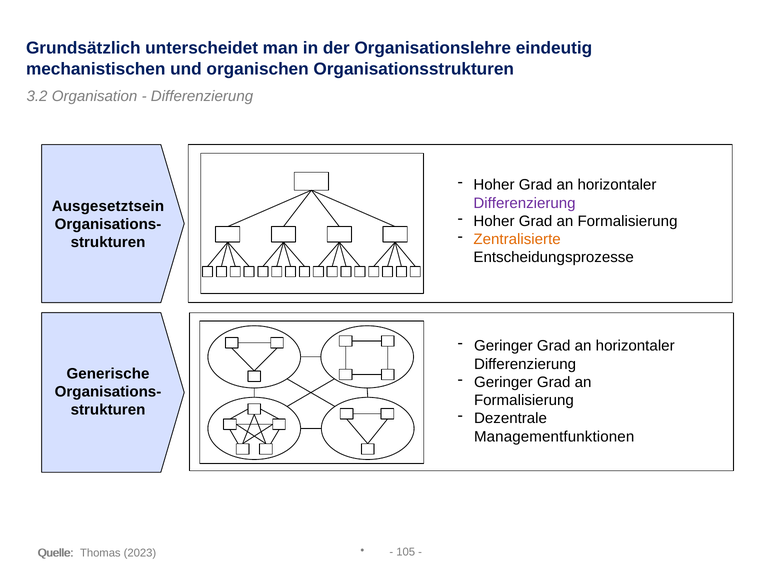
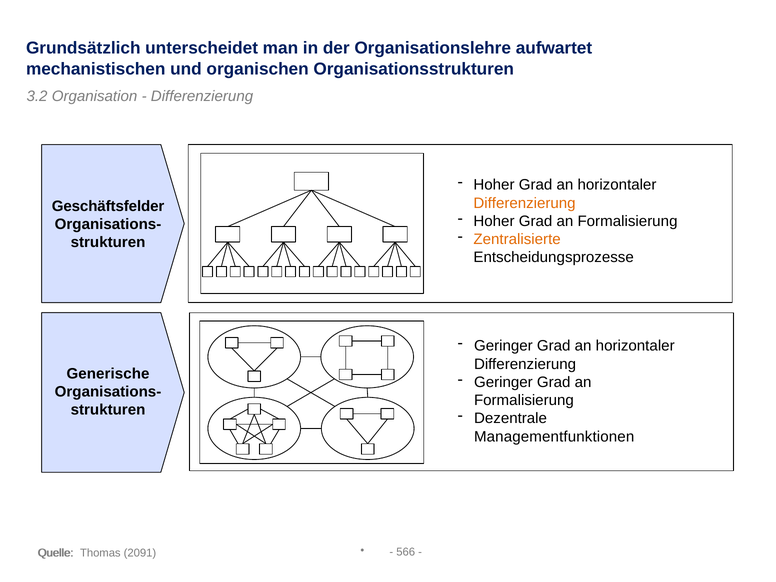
eindeutig: eindeutig -> aufwartet (554, 48)
Differenzierung colour: purple -> orange (525, 203)
Ausgesetztsein: Ausgesetztsein -> Geschäftsfelder (108, 206)
105: 105 -> 566 (406, 552)
2023: 2023 -> 2091 (140, 553)
